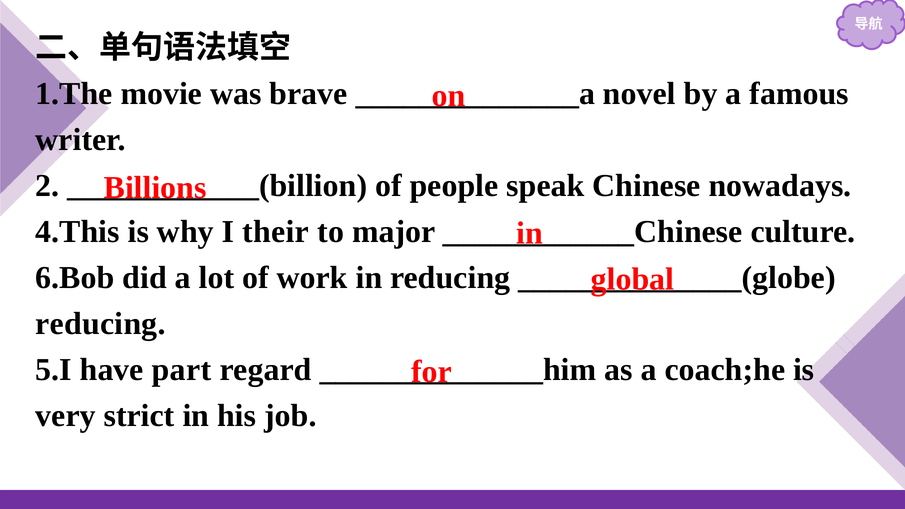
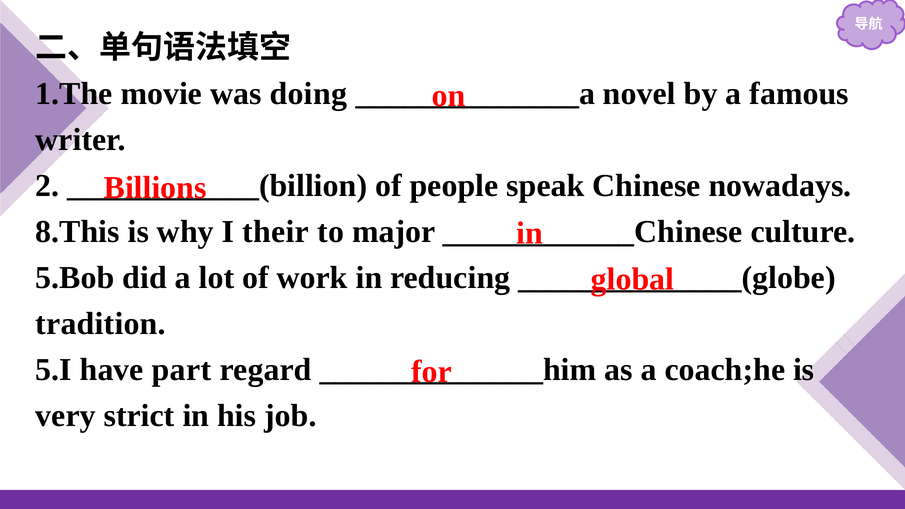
brave: brave -> doing (308, 94)
4.This: 4.This -> 8.This (78, 232)
6.Bob: 6.Bob -> 5.Bob (75, 278)
reducing: reducing -> tradition (101, 324)
